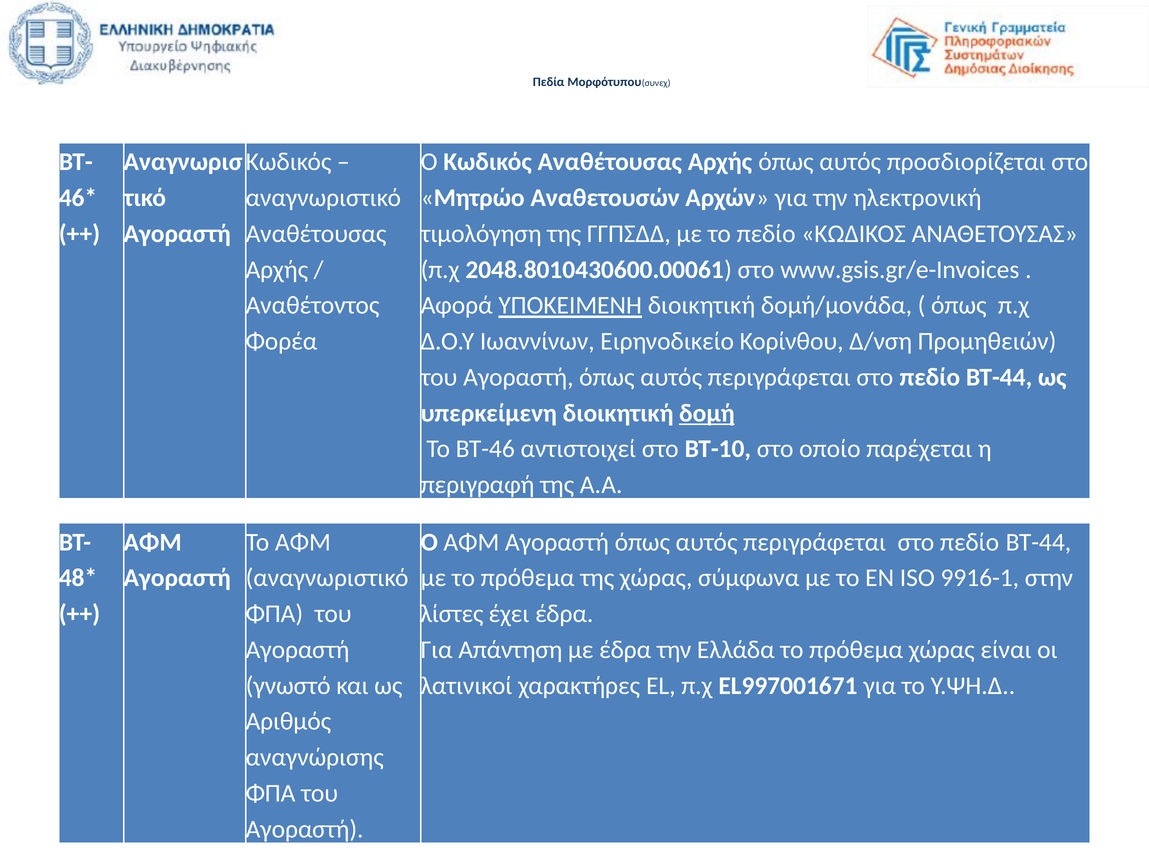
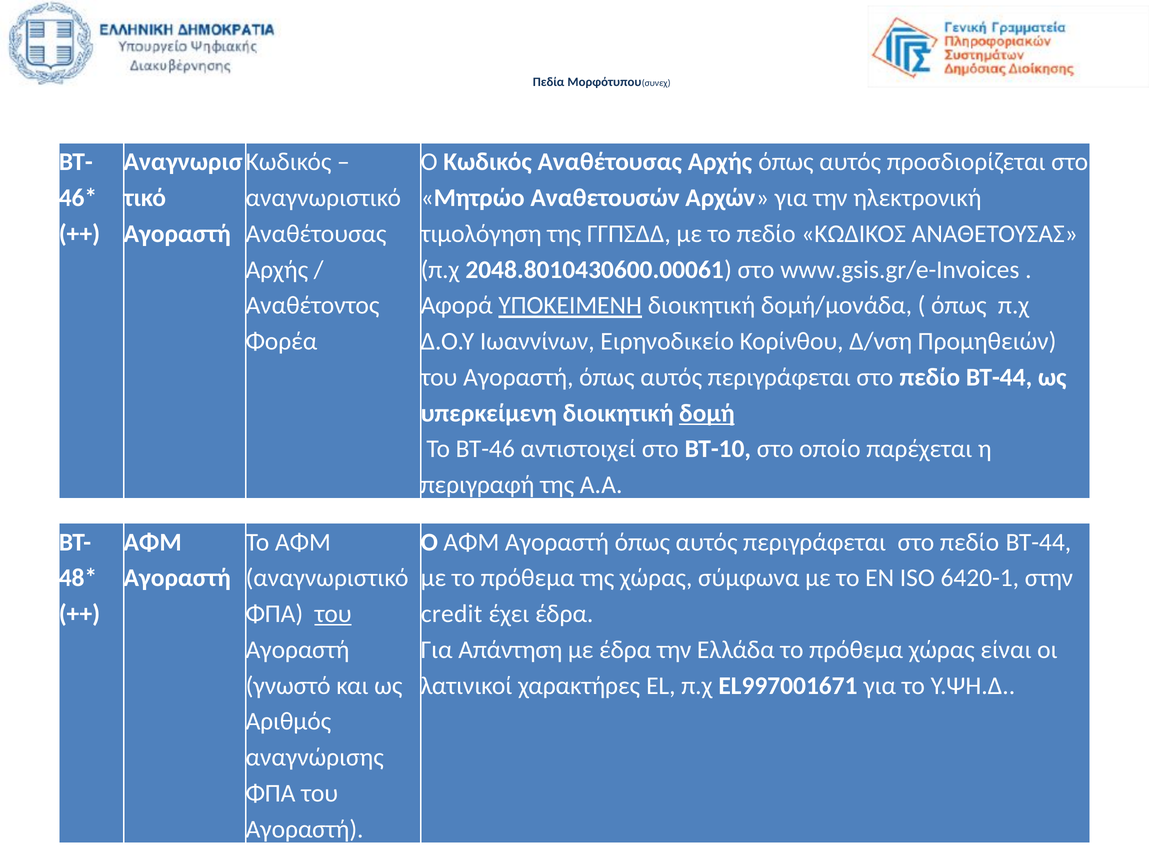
9916-1: 9916-1 -> 6420-1 (980, 578)
του underline: none -> present (333, 614)
λίστες: λίστες -> credit (452, 614)
